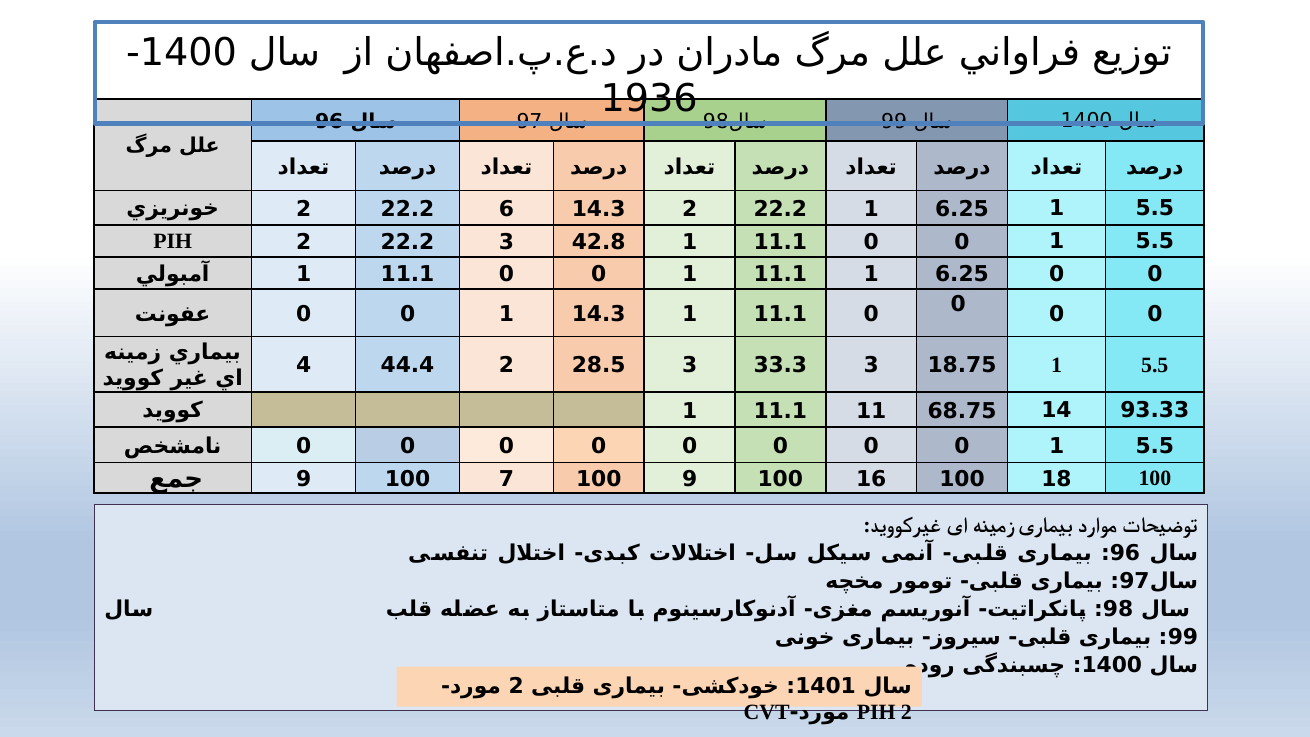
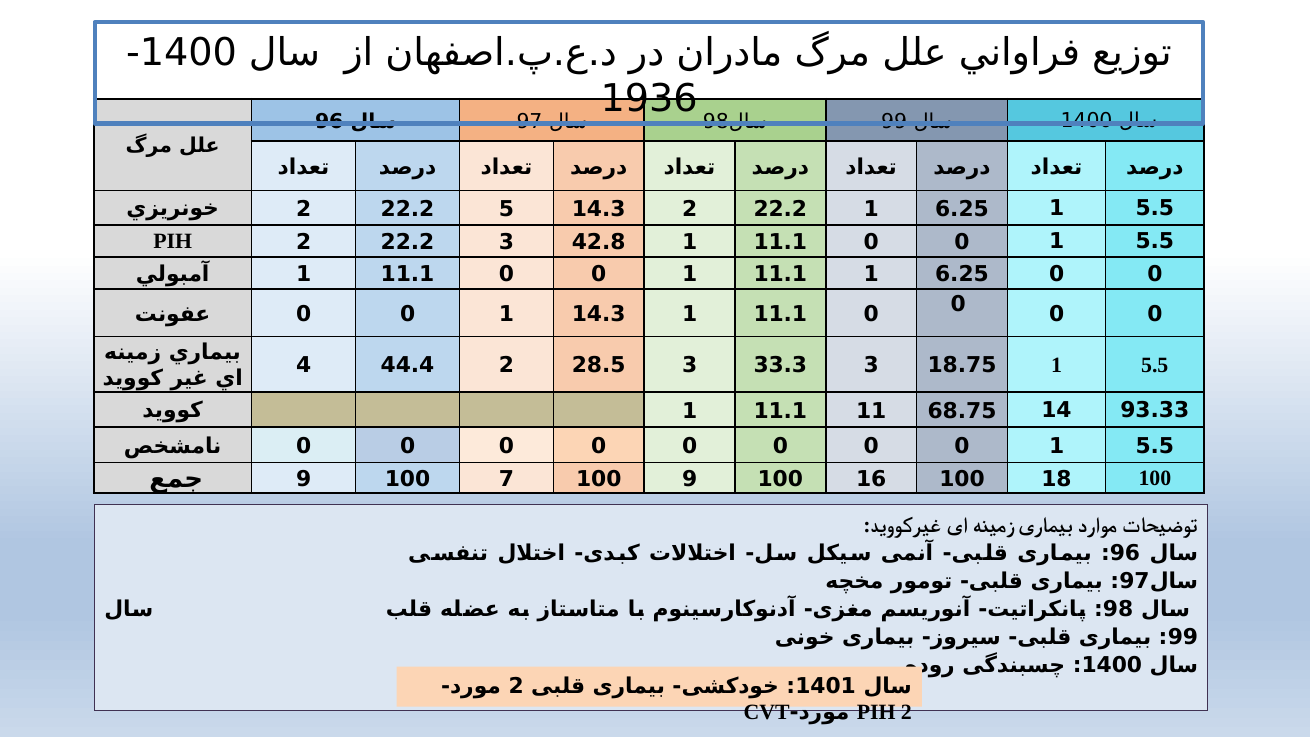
6: 6 -> 5 (507, 209)
